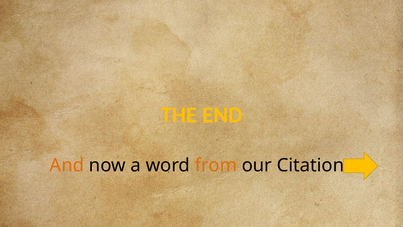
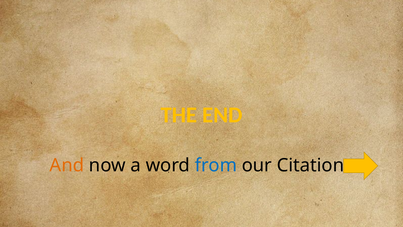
from colour: orange -> blue (216, 165)
